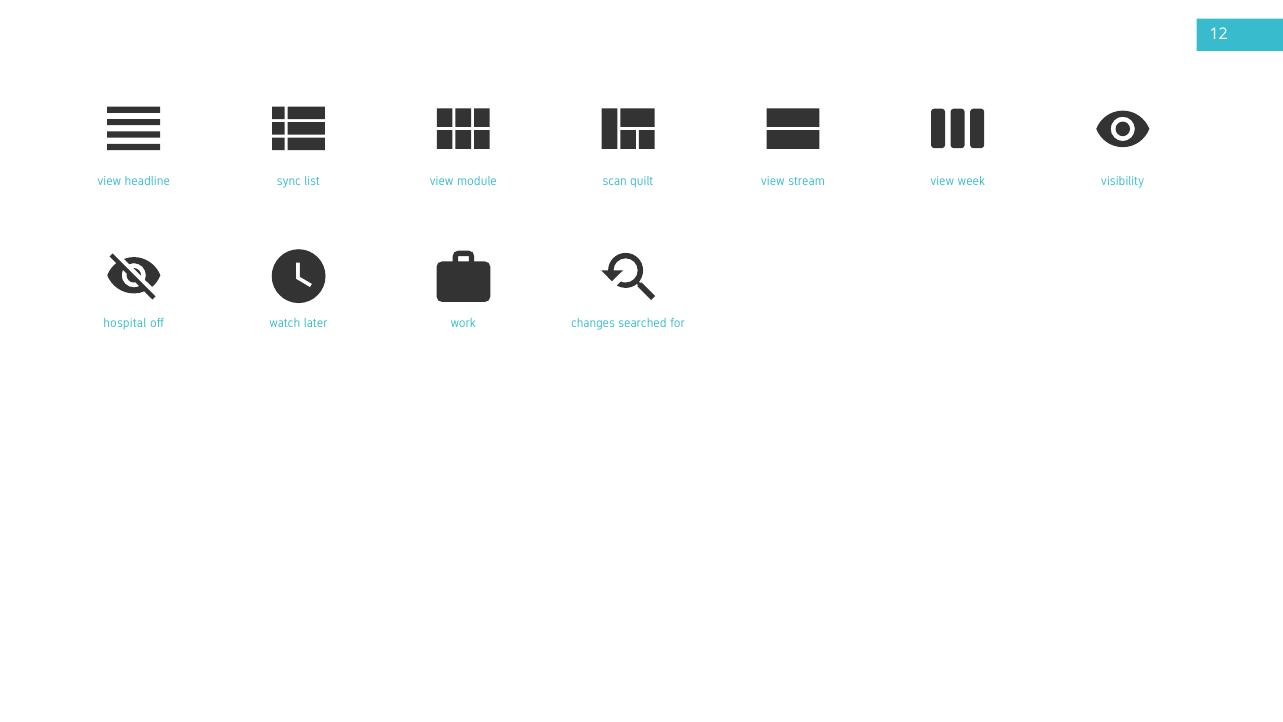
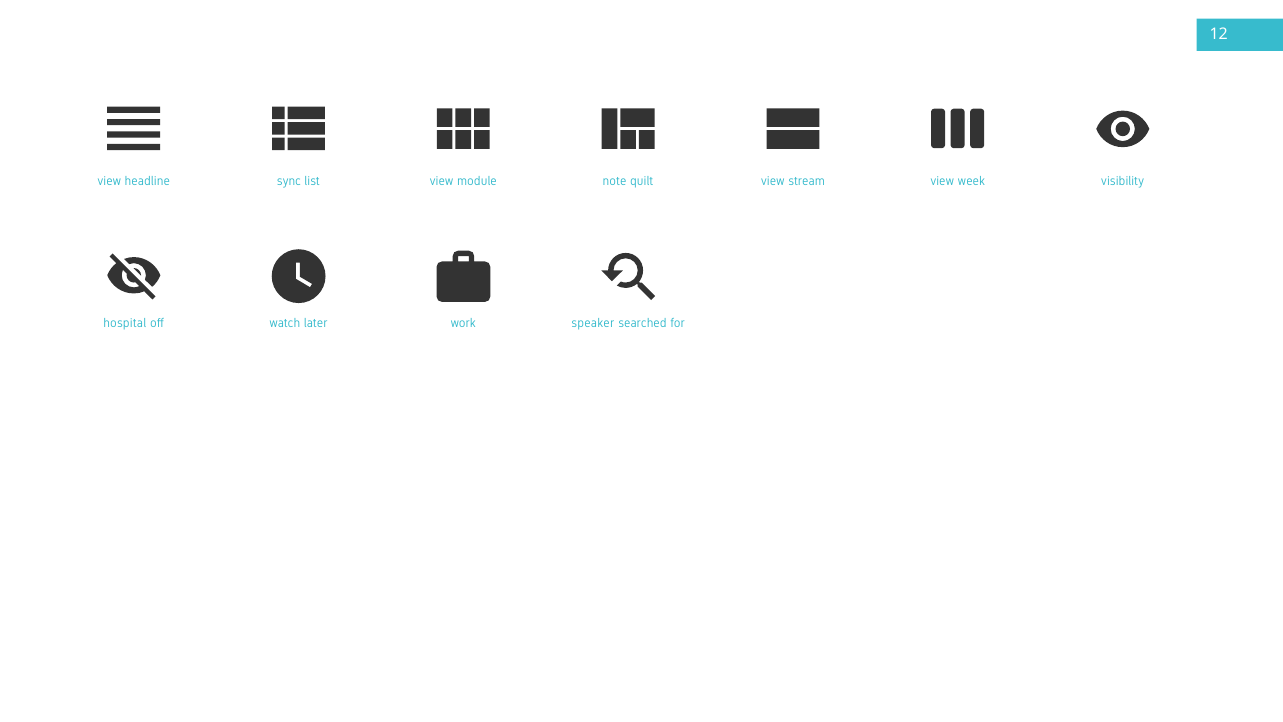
scan: scan -> note (615, 181)
changes: changes -> speaker (593, 323)
